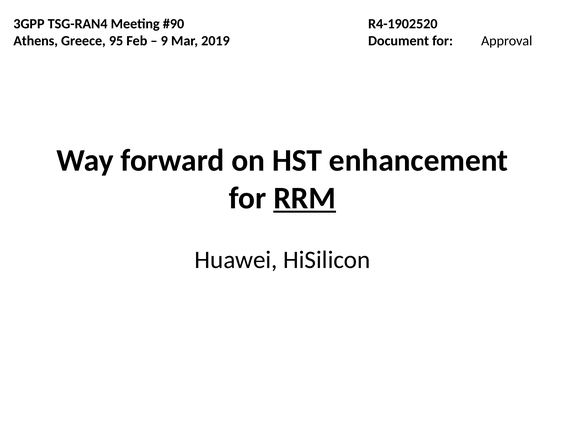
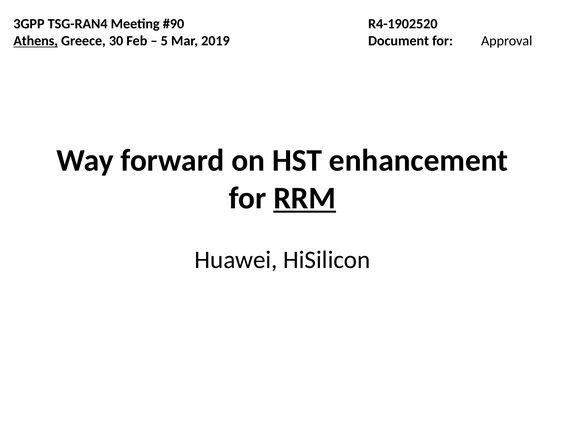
Athens underline: none -> present (36, 41)
95: 95 -> 30 (116, 41)
9: 9 -> 5 (164, 41)
